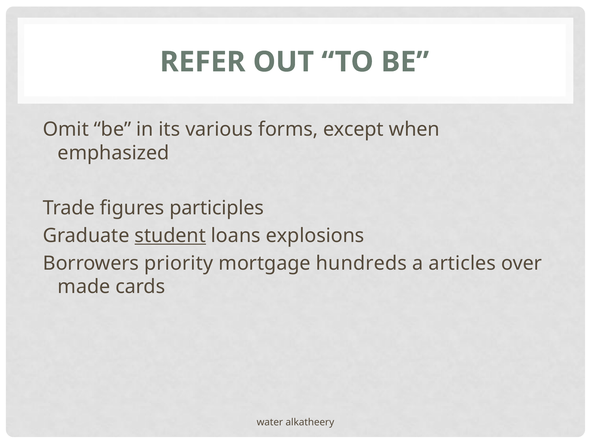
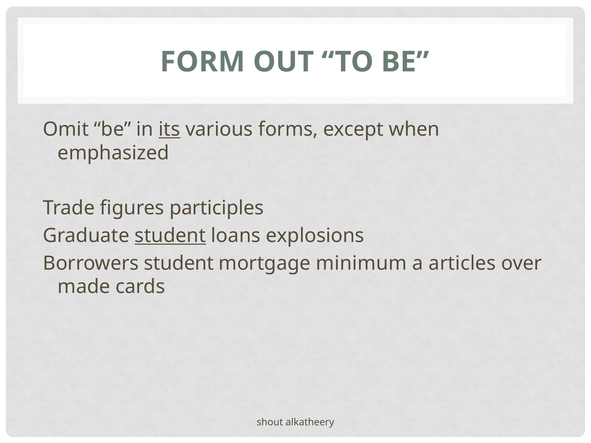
REFER: REFER -> FORM (202, 62)
its underline: none -> present (169, 129)
Borrowers priority: priority -> student (179, 263)
hundreds: hundreds -> minimum (361, 263)
water: water -> shout (270, 423)
